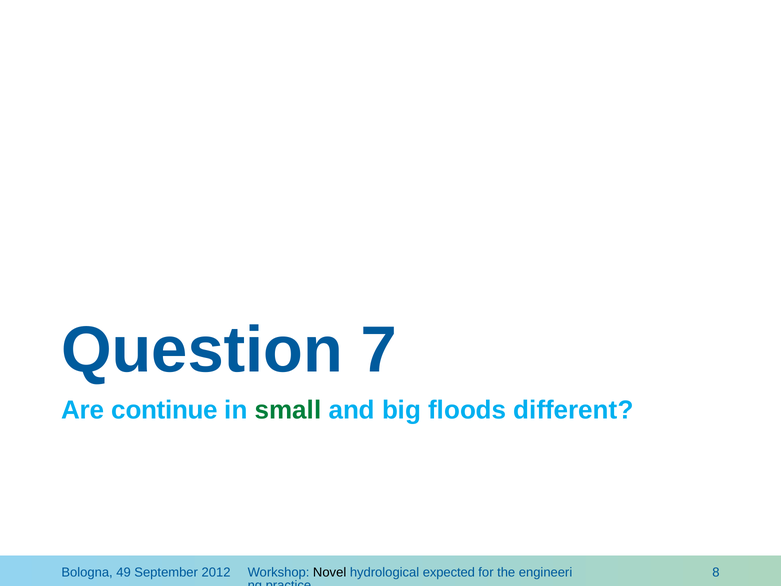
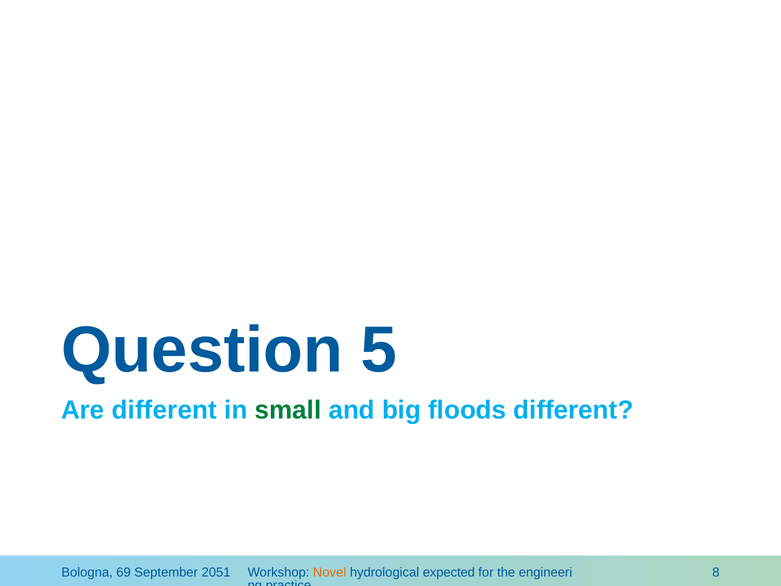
7: 7 -> 5 (379, 350)
Are continue: continue -> different (164, 410)
49: 49 -> 69 (124, 572)
2012: 2012 -> 2051 (216, 572)
Novel colour: black -> orange (330, 572)
